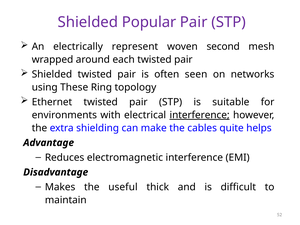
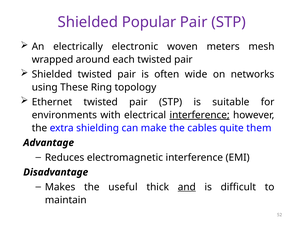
represent: represent -> electronic (135, 47)
second: second -> meters (223, 47)
seen: seen -> wide (196, 74)
helps: helps -> them (259, 128)
and underline: none -> present (187, 187)
